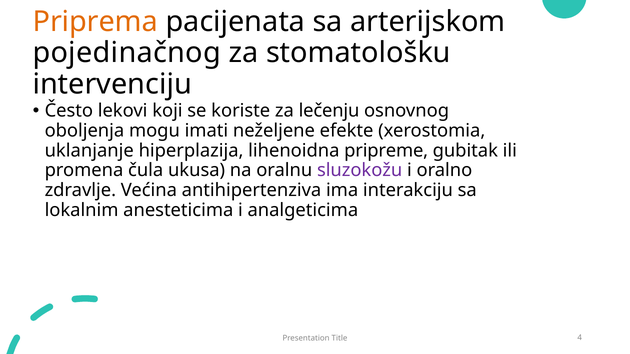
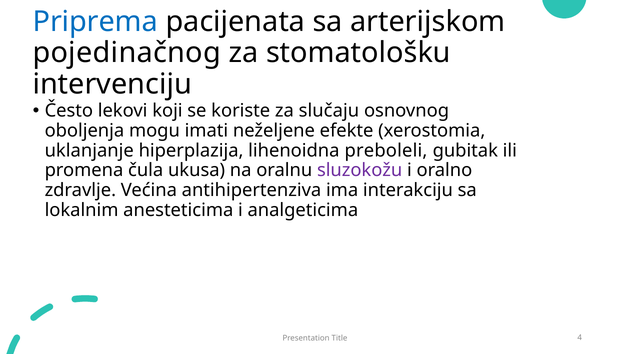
Priprema colour: orange -> blue (95, 22)
lečenju: lečenju -> slučaju (329, 111)
pripreme: pripreme -> preboleli (386, 151)
